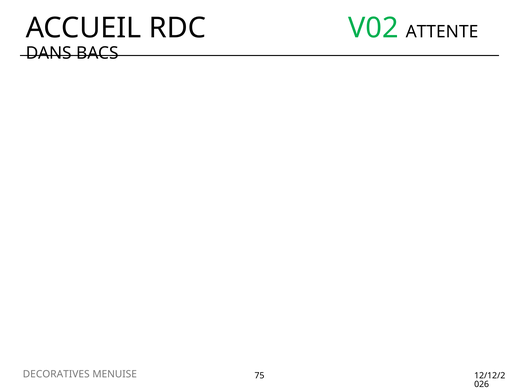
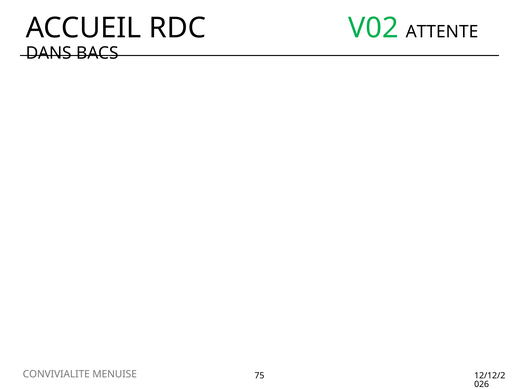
DECORATIVES: DECORATIVES -> CONVIVIALITE (56, 374)
